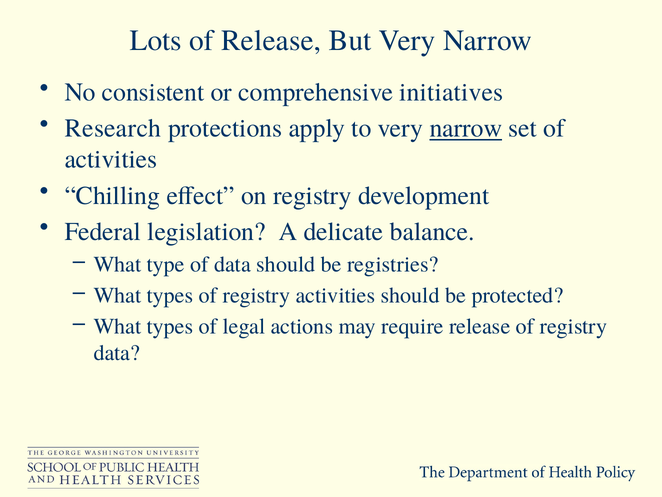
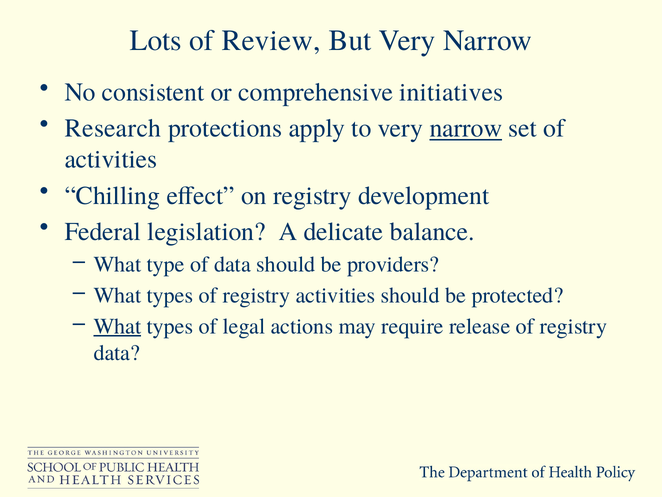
of Release: Release -> Review (271, 40)
registries: registries -> providers (393, 264)
What underline: none -> present (117, 326)
